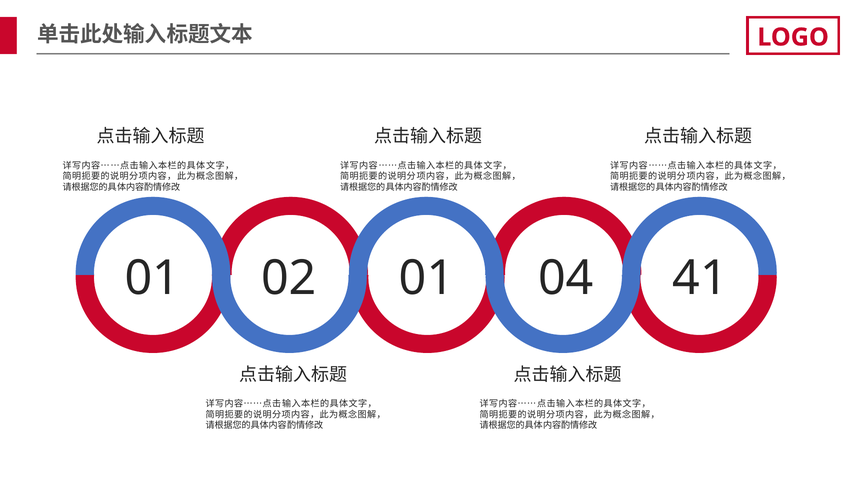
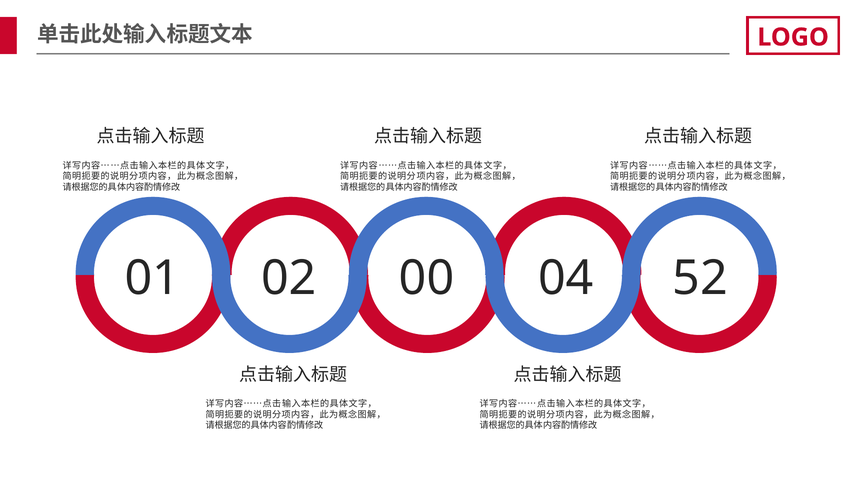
02 01: 01 -> 00 (427, 279)
41: 41 -> 52 (700, 279)
